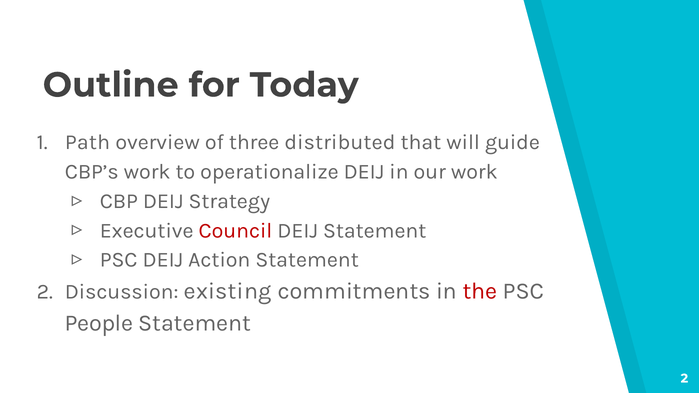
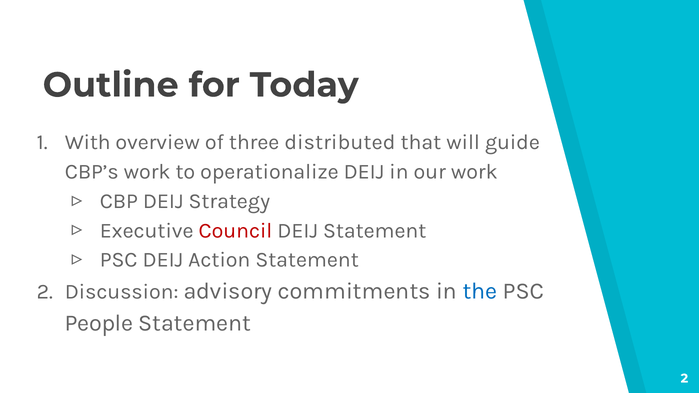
Path: Path -> With (88, 142)
existing: existing -> advisory (228, 291)
the colour: red -> blue (480, 291)
